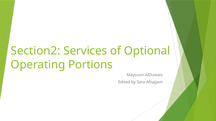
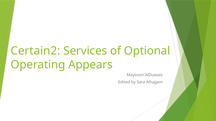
Section2: Section2 -> Certain2 (35, 51)
Portions: Portions -> Appears (90, 65)
